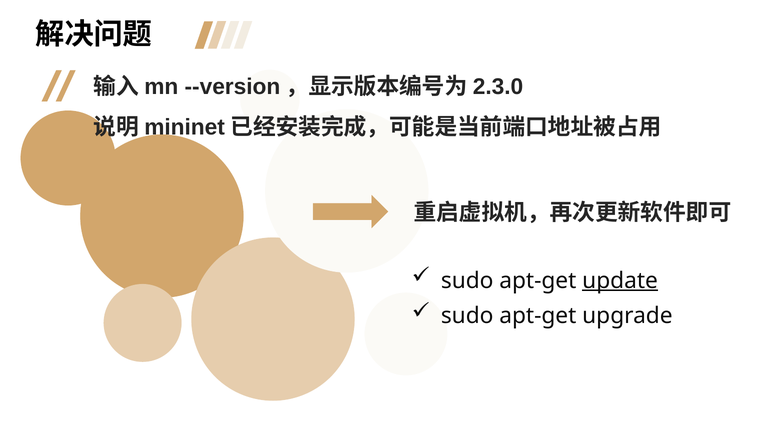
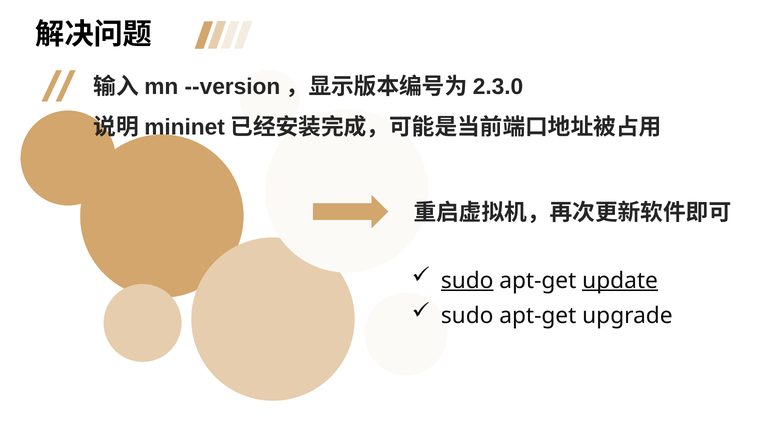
sudo underline: none -> present (467, 281)
